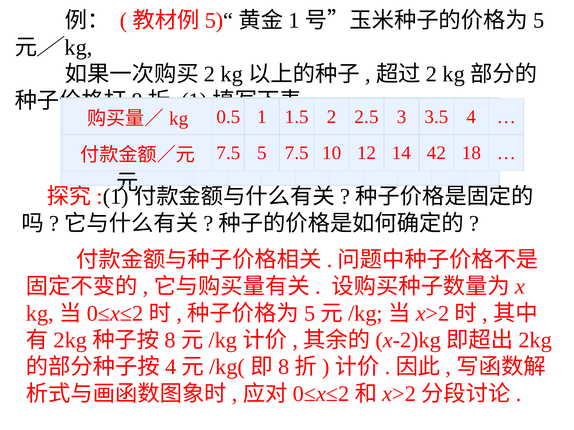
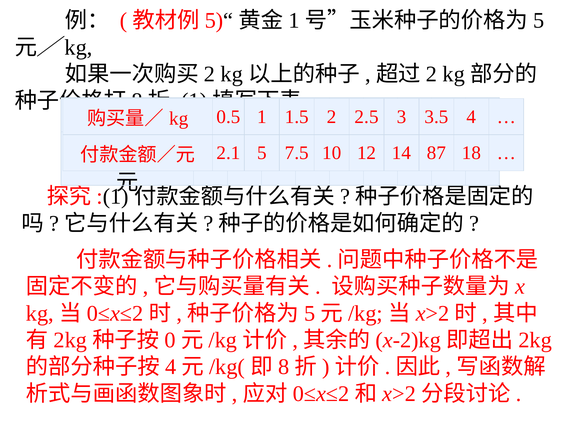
7.5: 7.5 -> 2.1 (228, 153)
42: 42 -> 87 (436, 153)
8: 8 -> 0 (170, 341)
